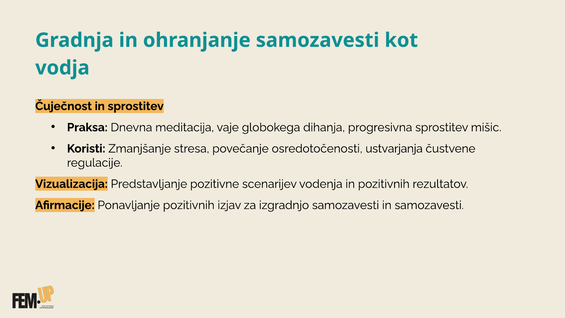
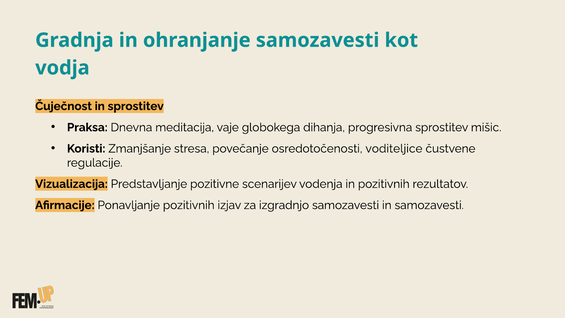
ustvarjanja: ustvarjanja -> voditeljice (394, 149)
